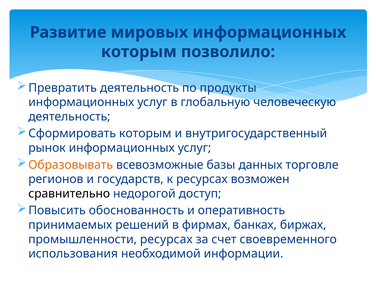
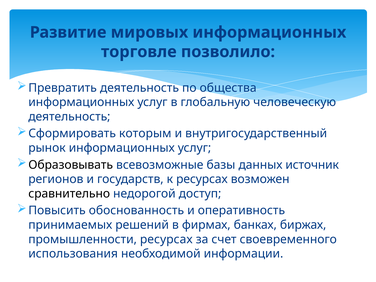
которым: которым -> торговле (139, 52)
продукты: продукты -> общества (228, 88)
Образовывать colour: orange -> black (71, 165)
торговле: торговле -> источник (312, 165)
